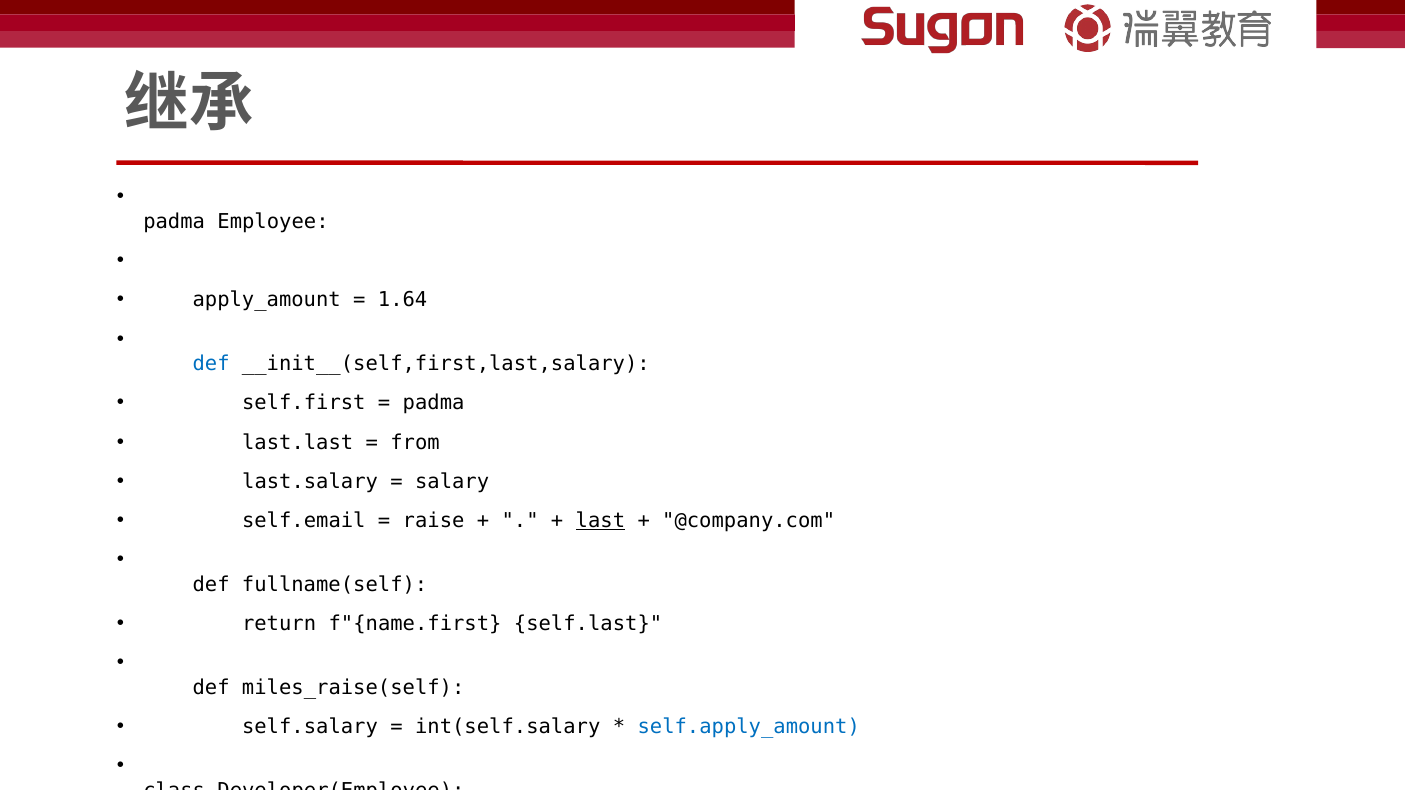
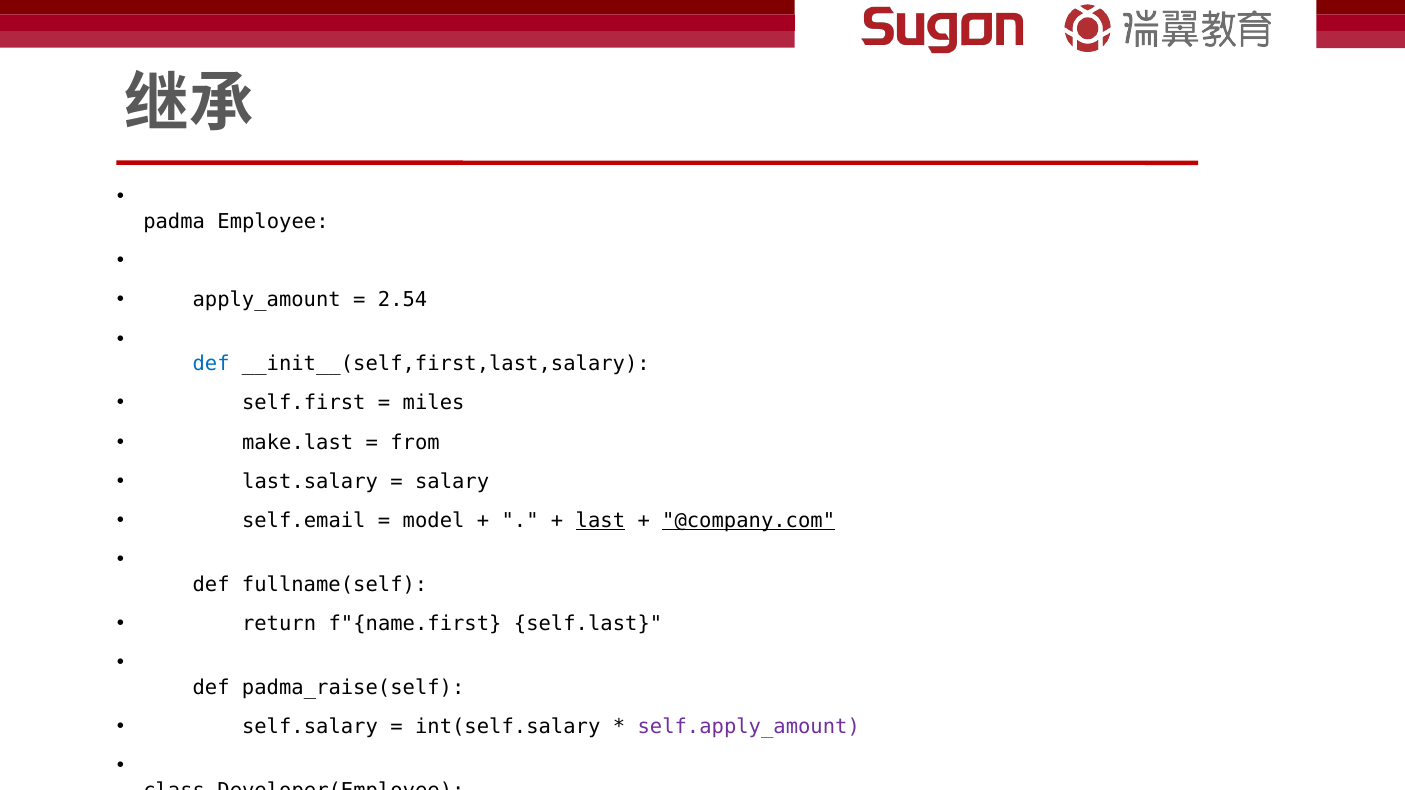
1.64: 1.64 -> 2.54 (403, 300)
padma: padma -> miles (434, 403)
last.last: last.last -> make.last (298, 443)
raise: raise -> model (434, 521)
@company.com underline: none -> present (749, 521)
miles_raise(self: miles_raise(self -> padma_raise(self (353, 688)
self.apply_amount colour: blue -> purple (749, 727)
